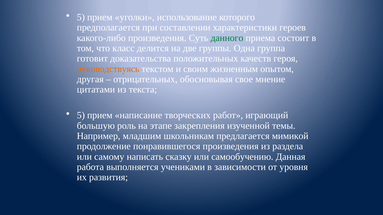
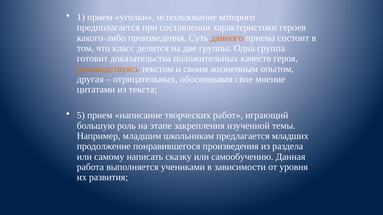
5: 5 -> 1 (81, 17)
данного colour: green -> orange (227, 38)
мимикой: мимикой -> младших (290, 136)
